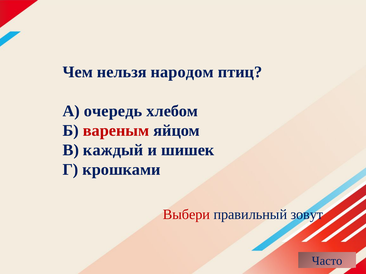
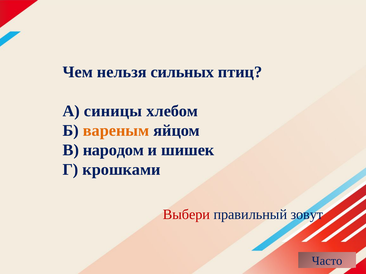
народом: народом -> сильных (182, 72)
очередь: очередь -> синицы (113, 111)
вареным colour: red -> orange (116, 131)
каждый: каждый -> народом (113, 150)
